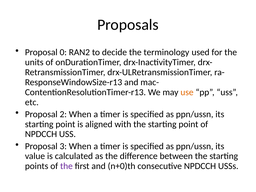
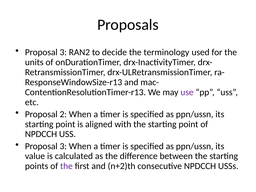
0: 0 -> 3 (63, 52)
use colour: orange -> purple (187, 92)
n+0)th: n+0)th -> n+2)th (122, 166)
